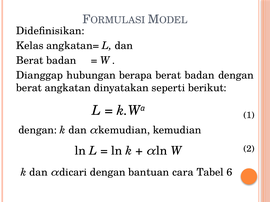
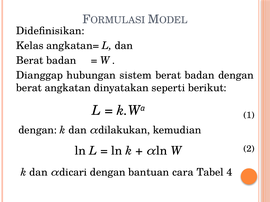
berapa: berapa -> sistem (136, 75)
α kemudian: kemudian -> dilakukan (124, 130)
6: 6 -> 4 (230, 173)
